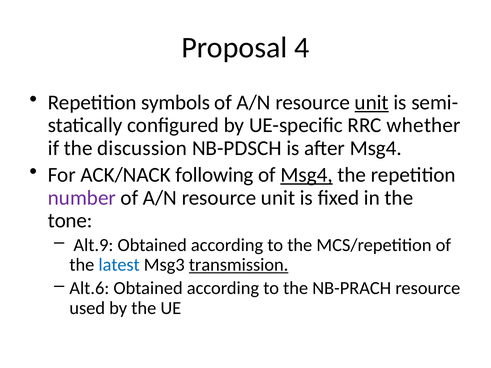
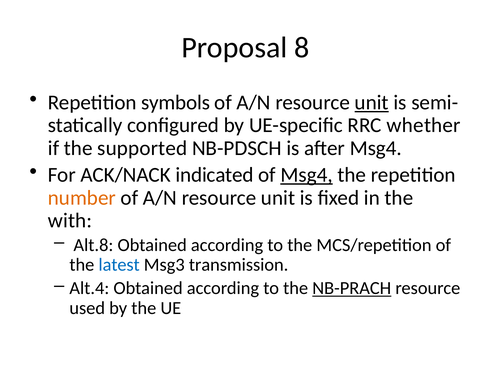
4: 4 -> 8 (302, 48)
discussion: discussion -> supported (142, 148)
following: following -> indicated (215, 175)
number colour: purple -> orange (82, 198)
tone: tone -> with (70, 221)
Alt.9: Alt.9 -> Alt.8 (93, 245)
transmission underline: present -> none (239, 265)
Alt.6: Alt.6 -> Alt.4 (89, 288)
NB-PRACH underline: none -> present (352, 288)
